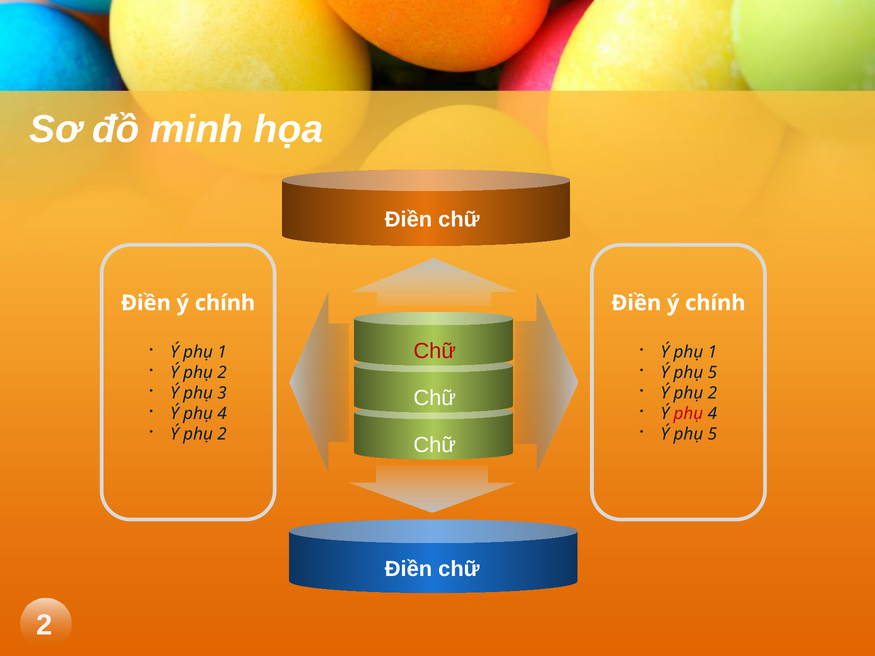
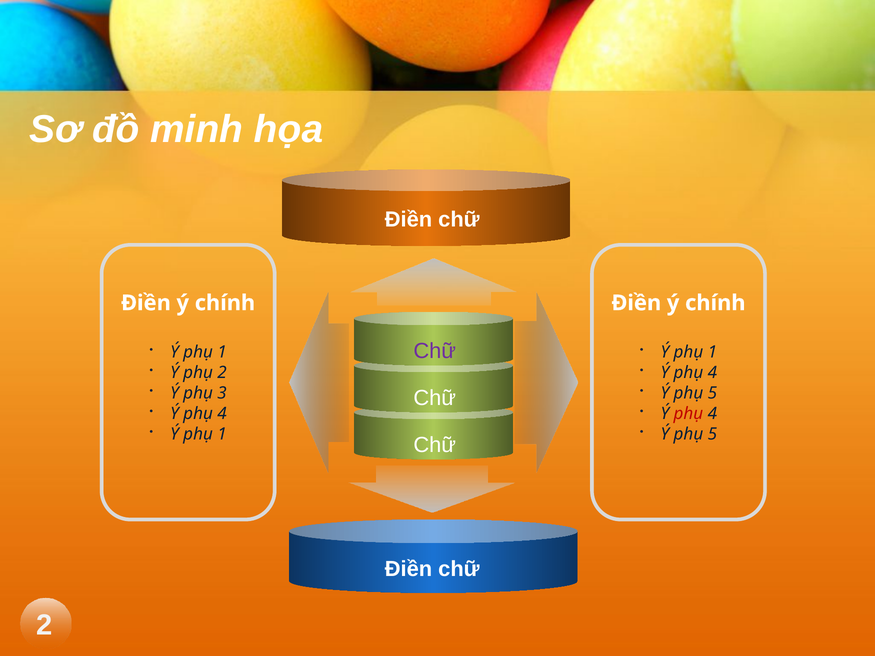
Chữ colour: red -> purple (435, 351)
5: 5 -> 4 (712, 373)
2: 2 -> 5 (712, 393)
2: 2 -> 1 (222, 434)
